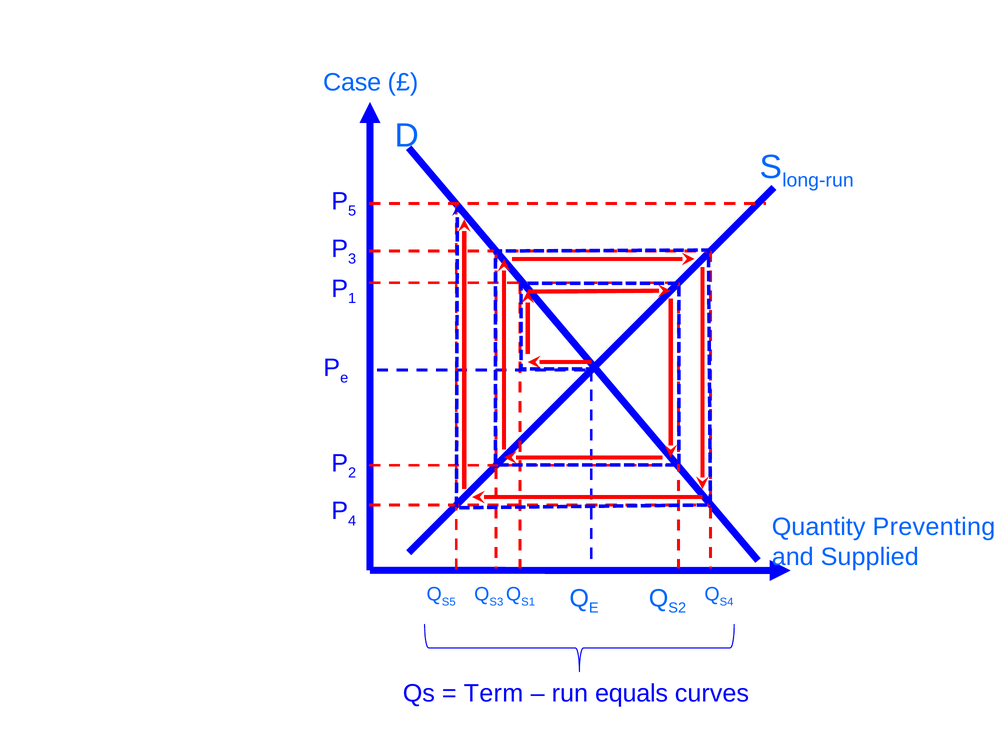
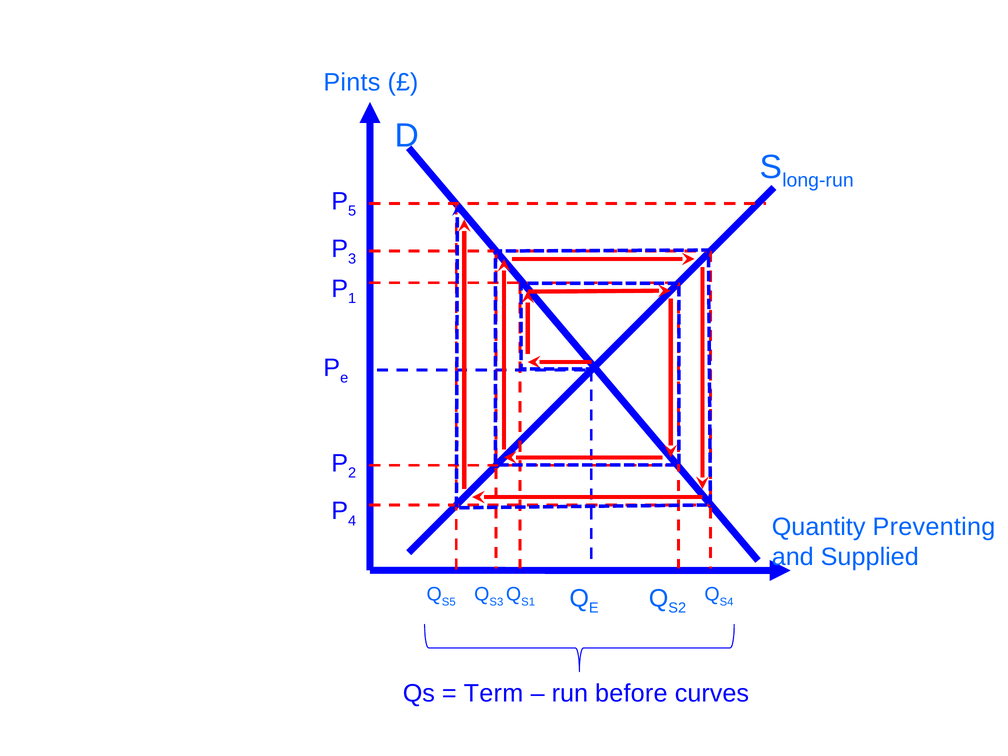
Case: Case -> Pints (352, 82)
equals: equals -> before (631, 694)
